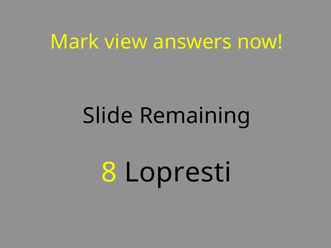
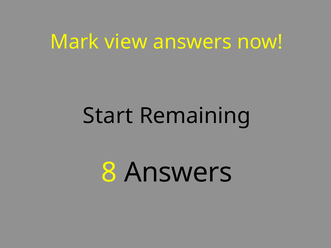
Slide: Slide -> Start (108, 116)
8 Lopresti: Lopresti -> Answers (178, 173)
